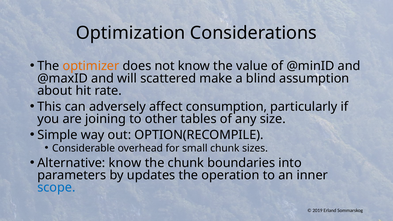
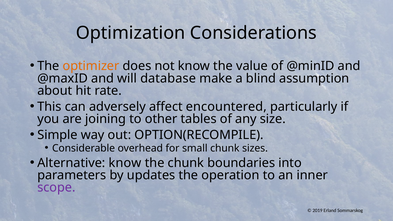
scattered: scattered -> database (168, 78)
consumption: consumption -> encountered (226, 107)
scope colour: blue -> purple (56, 188)
